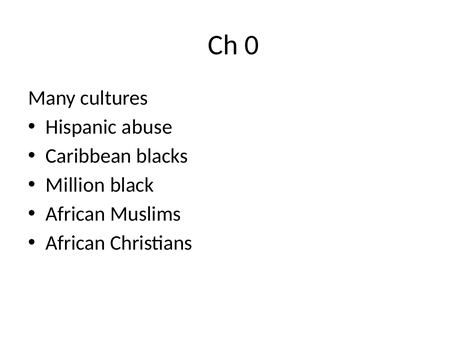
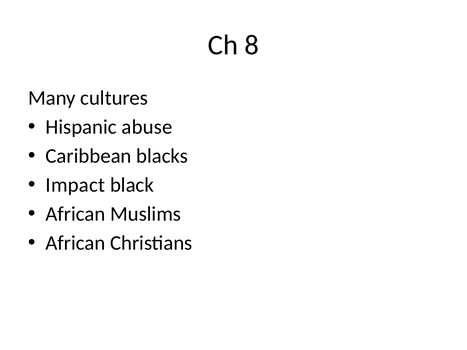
0: 0 -> 8 (252, 45)
Million: Million -> Impact (75, 185)
